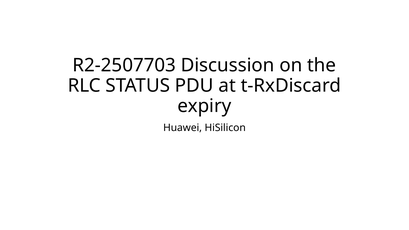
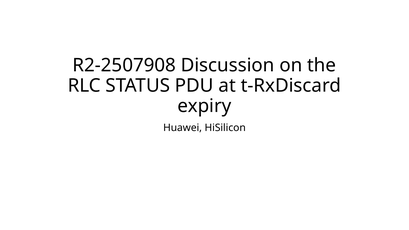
R2-2507703: R2-2507703 -> R2-2507908 (124, 65)
